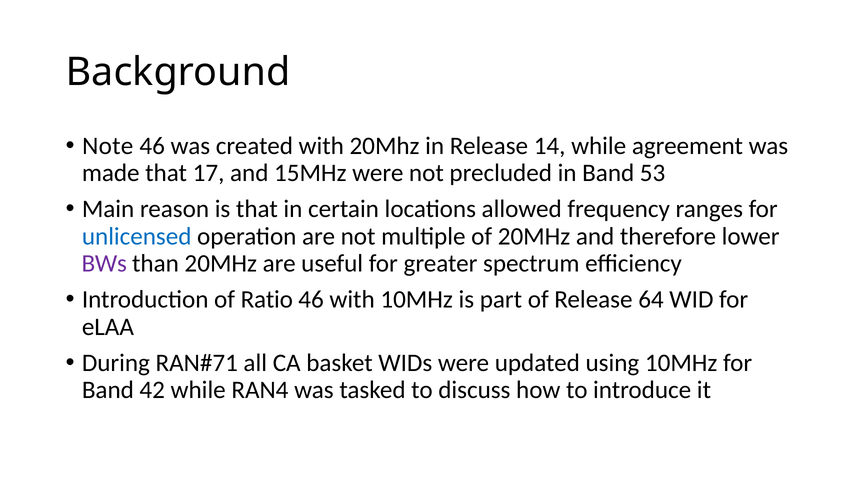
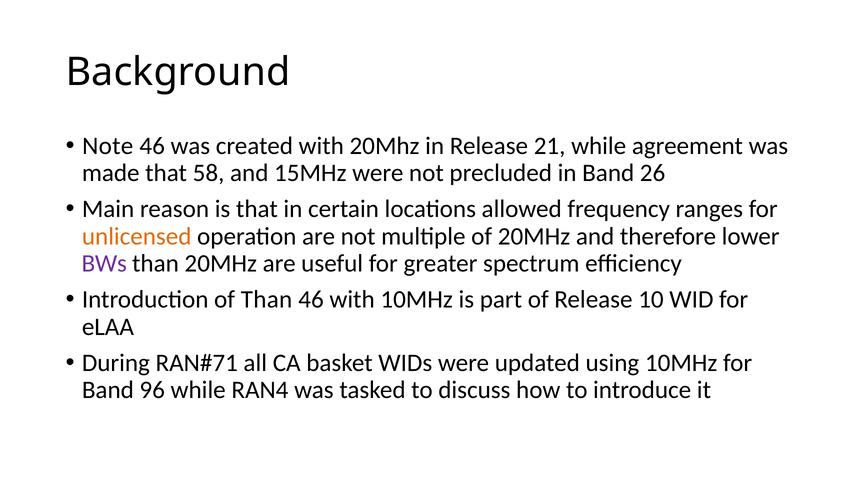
14: 14 -> 21 (550, 146)
17: 17 -> 58 (209, 173)
53: 53 -> 26 (653, 173)
unlicensed colour: blue -> orange (137, 236)
of Ratio: Ratio -> Than (267, 299)
64: 64 -> 10 (651, 299)
42: 42 -> 96 (152, 390)
